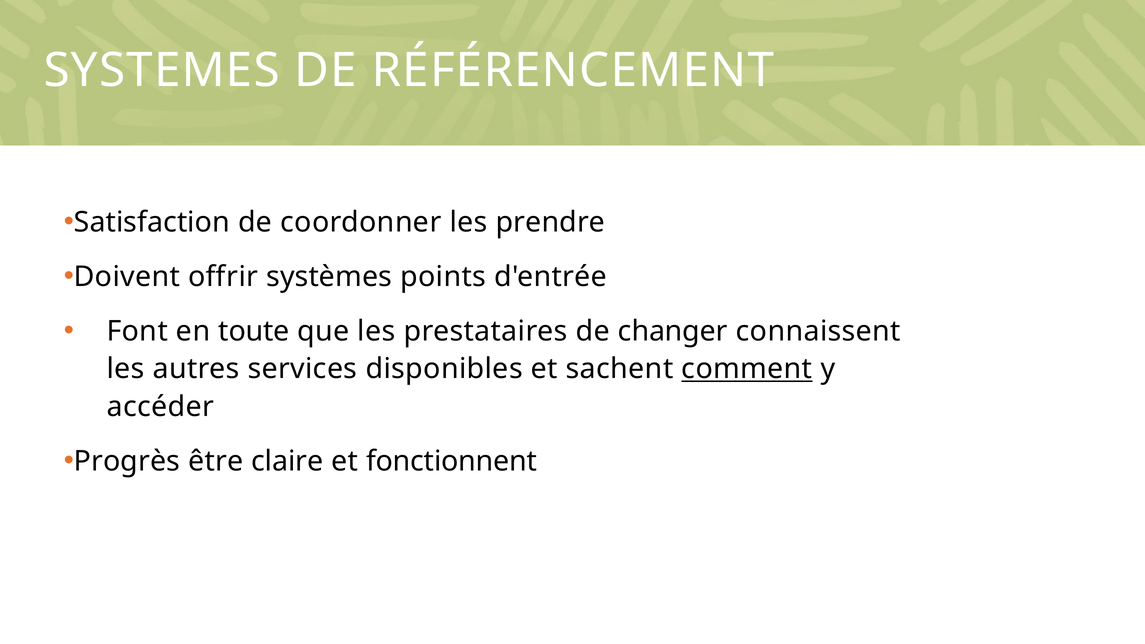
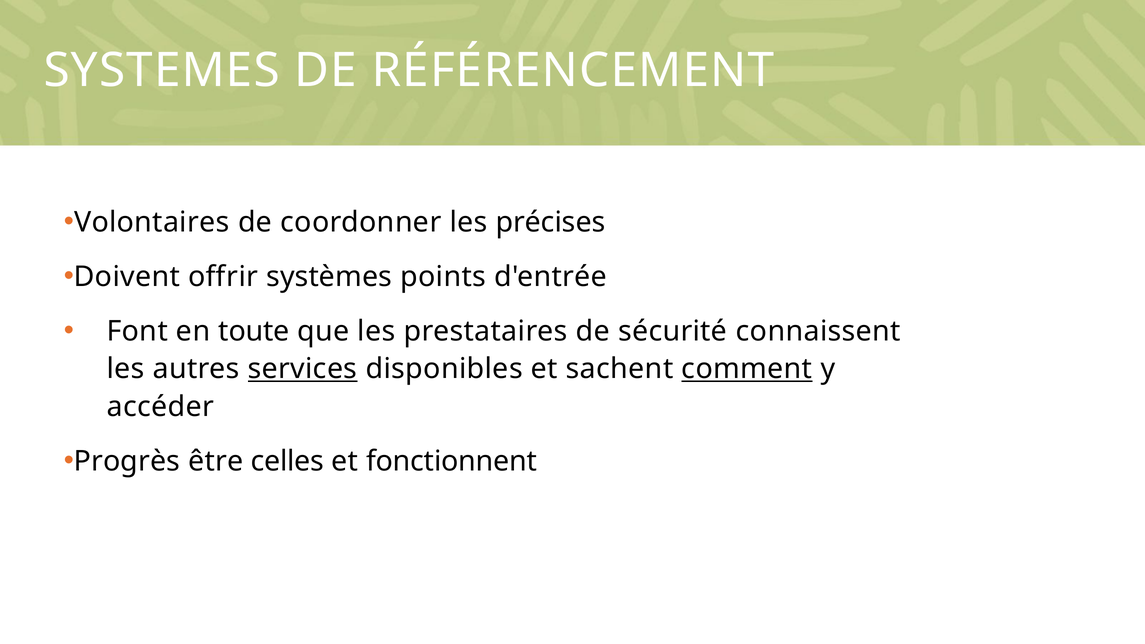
Satisfaction: Satisfaction -> Volontaires (152, 222)
prendre: prendre -> précises (550, 222)
changer: changer -> sécurité (673, 331)
services underline: none -> present (303, 369)
claire: claire -> celles (287, 461)
